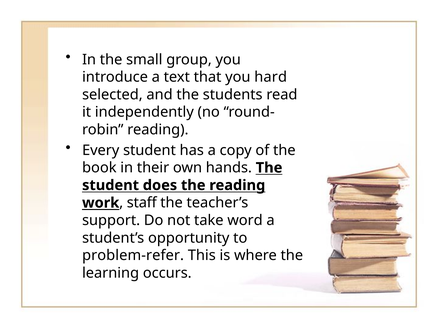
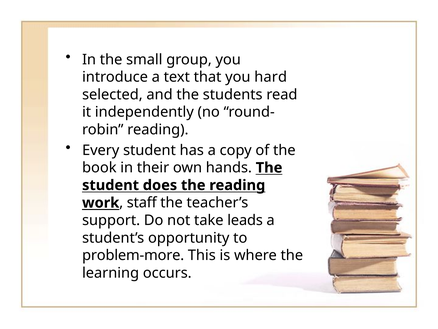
word: word -> leads (245, 220)
problem-refer: problem-refer -> problem-more (133, 255)
